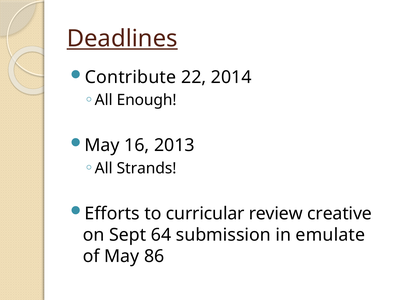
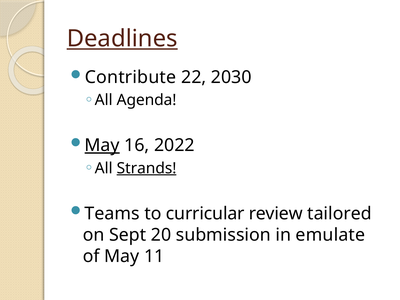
2014: 2014 -> 2030 (231, 77)
Enough: Enough -> Agenda (147, 100)
May underline: none -> present (102, 145)
2013: 2013 -> 2022 (174, 145)
Strands underline: none -> present (147, 168)
Efforts: Efforts -> Teams (112, 214)
creative: creative -> tailored (339, 214)
64: 64 -> 20 (161, 235)
86: 86 -> 11 (154, 256)
